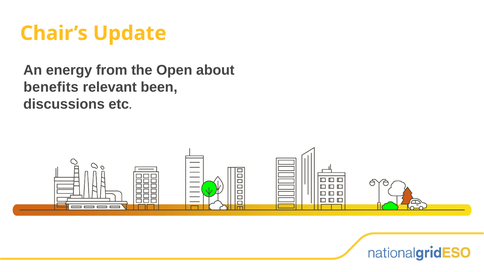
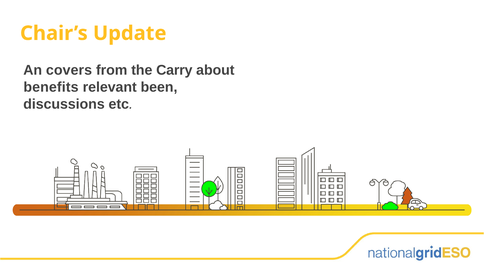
energy: energy -> covers (69, 70)
Open: Open -> Carry (174, 70)
